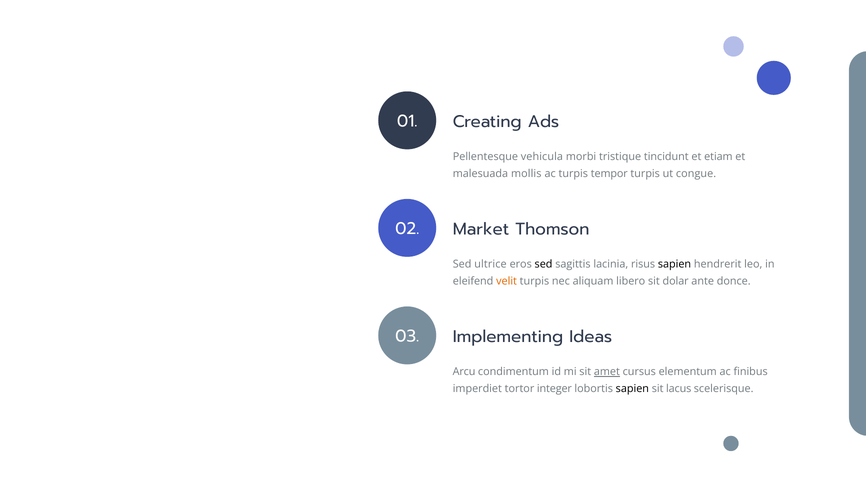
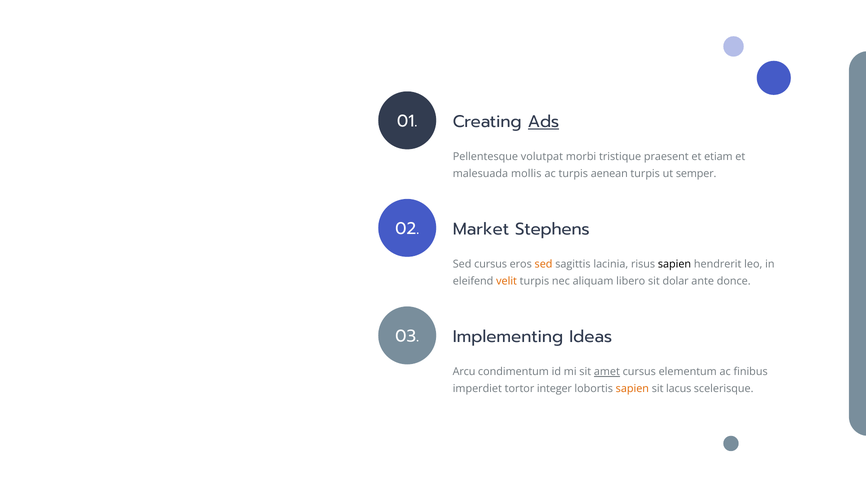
Ads underline: none -> present (543, 122)
vehicula: vehicula -> volutpat (542, 157)
tincidunt: tincidunt -> praesent (666, 157)
tempor: tempor -> aenean (609, 174)
congue: congue -> semper (696, 174)
Thomson: Thomson -> Stephens (552, 229)
Sed ultrice: ultrice -> cursus (491, 264)
sed colour: black -> orange (544, 264)
sapien colour: black -> orange (632, 389)
